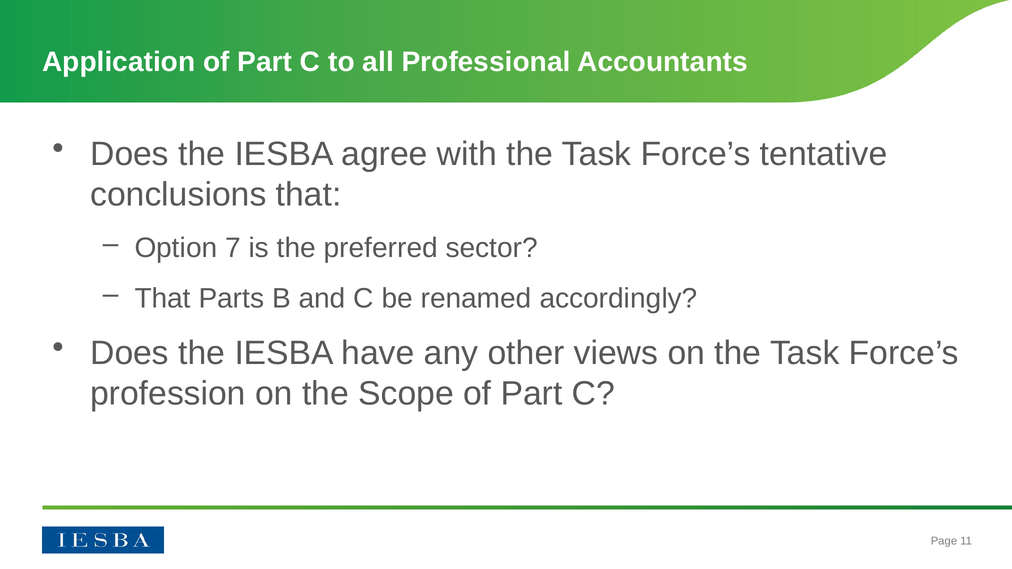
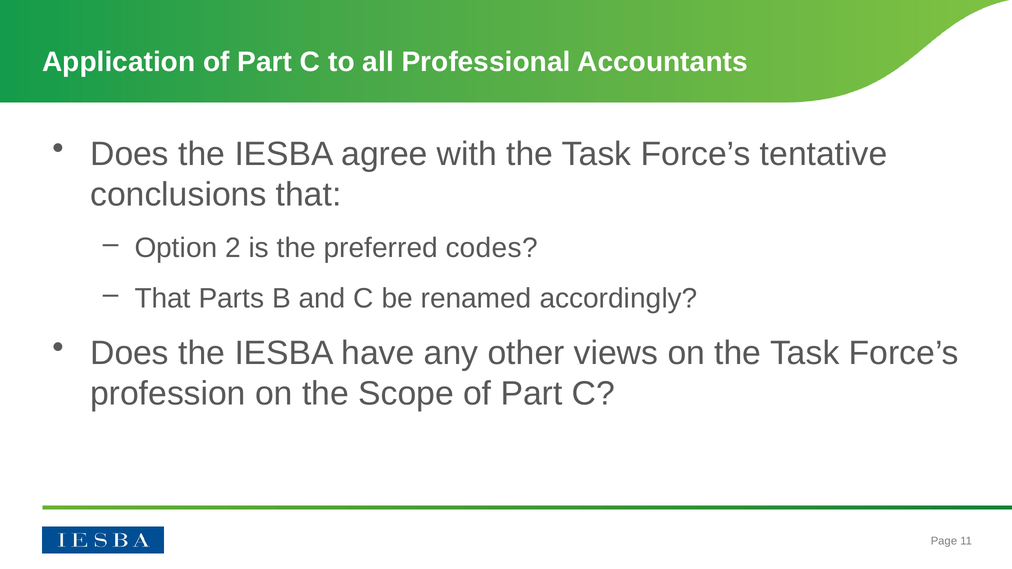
7: 7 -> 2 (233, 248)
sector: sector -> codes (492, 248)
